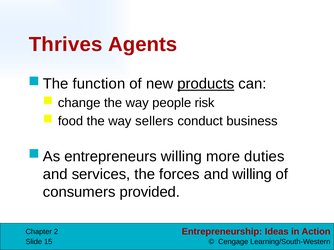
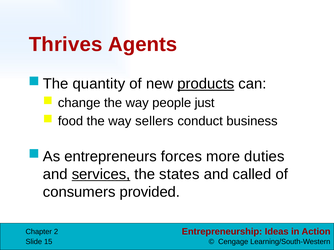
function: function -> quantity (99, 84)
risk: risk -> just (205, 103)
entrepreneurs willing: willing -> forces (181, 157)
services underline: none -> present (101, 175)
forces: forces -> states (179, 175)
and willing: willing -> called (252, 175)
